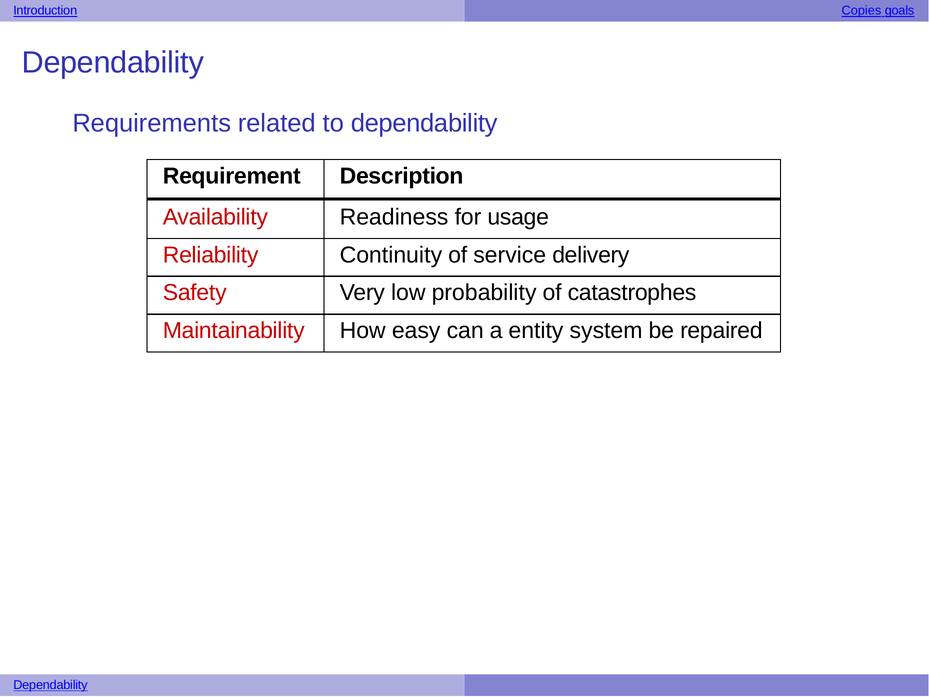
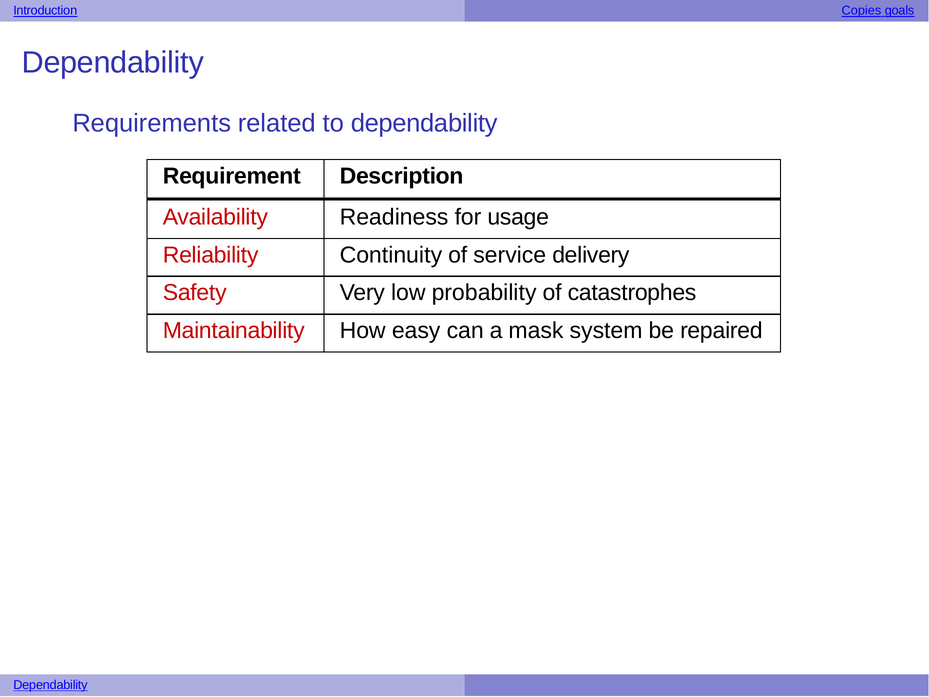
entity: entity -> mask (536, 331)
